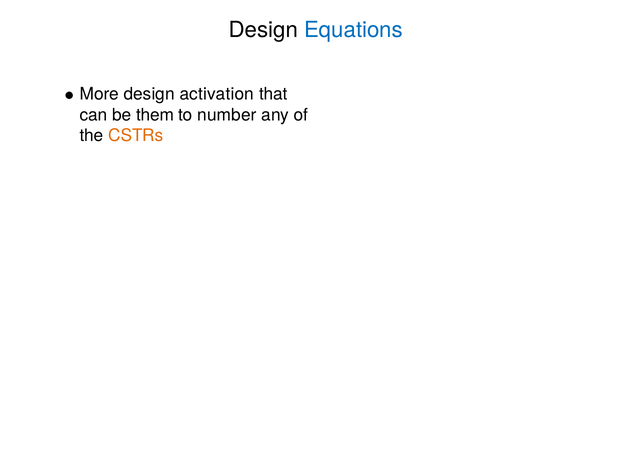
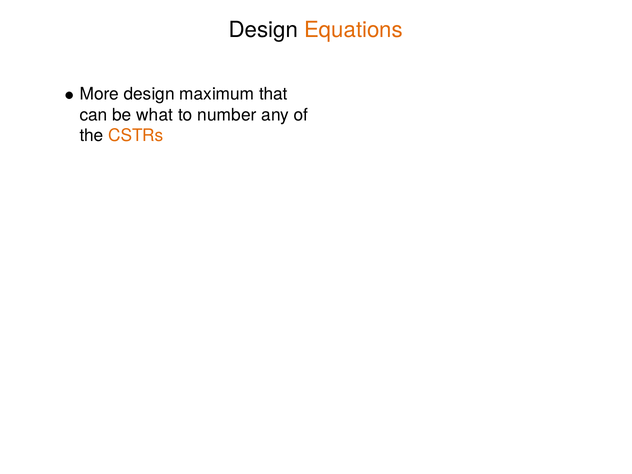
Equations colour: blue -> orange (354, 30)
activation: activation -> maximum (217, 94)
them: them -> what (155, 115)
